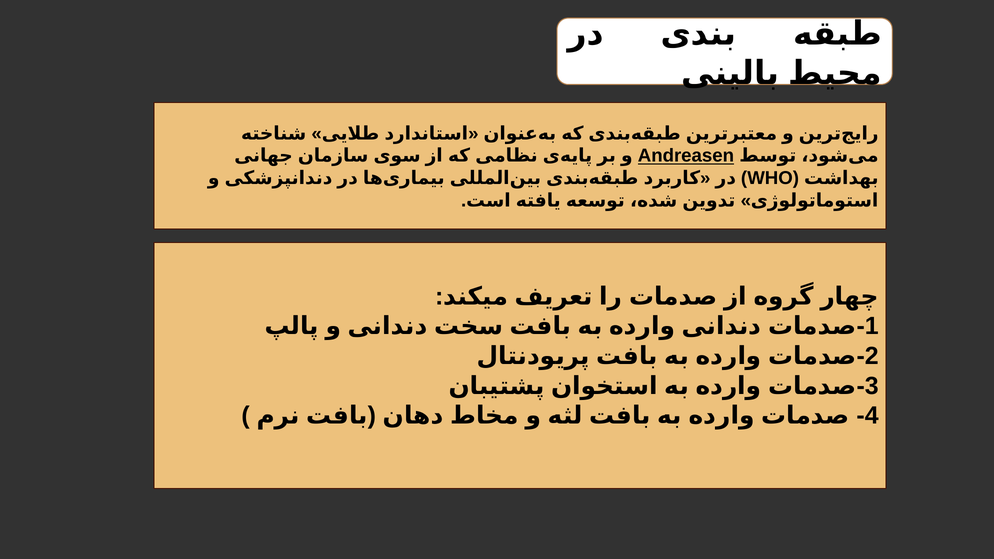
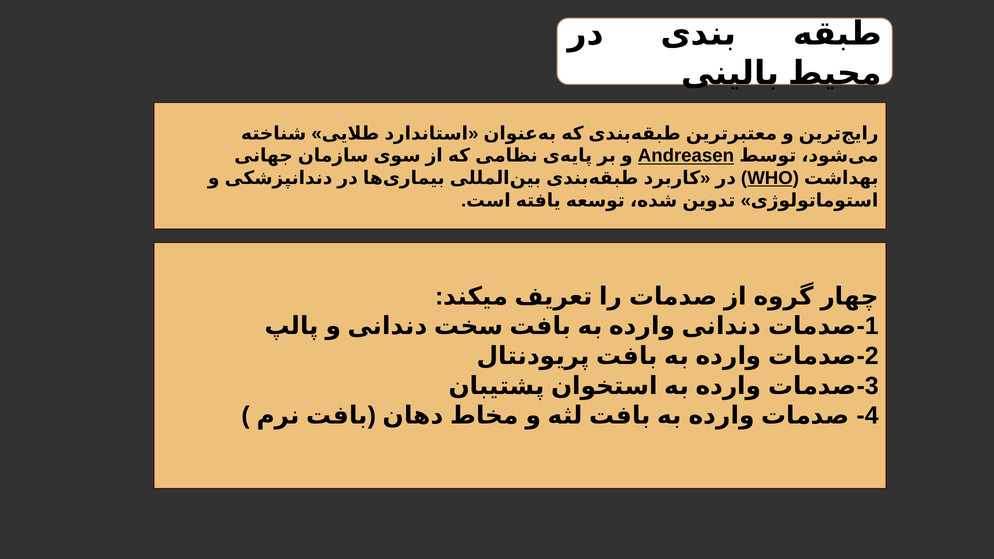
WHO underline: none -> present (770, 178)
